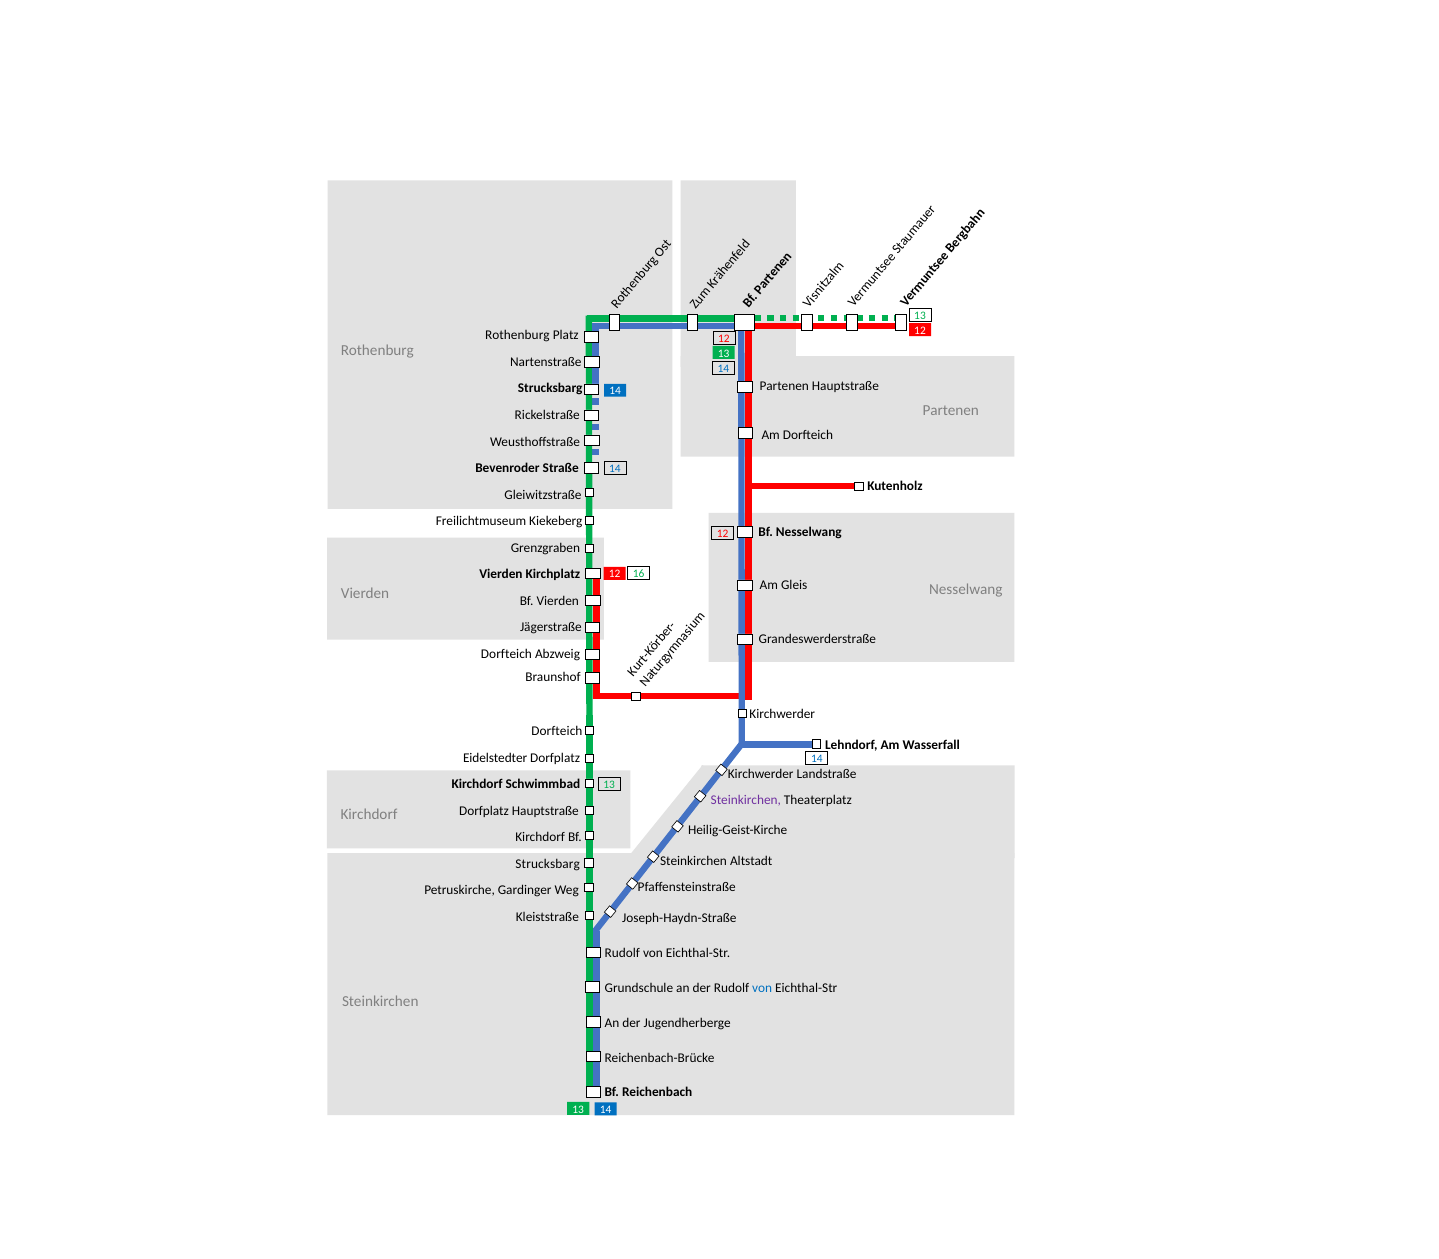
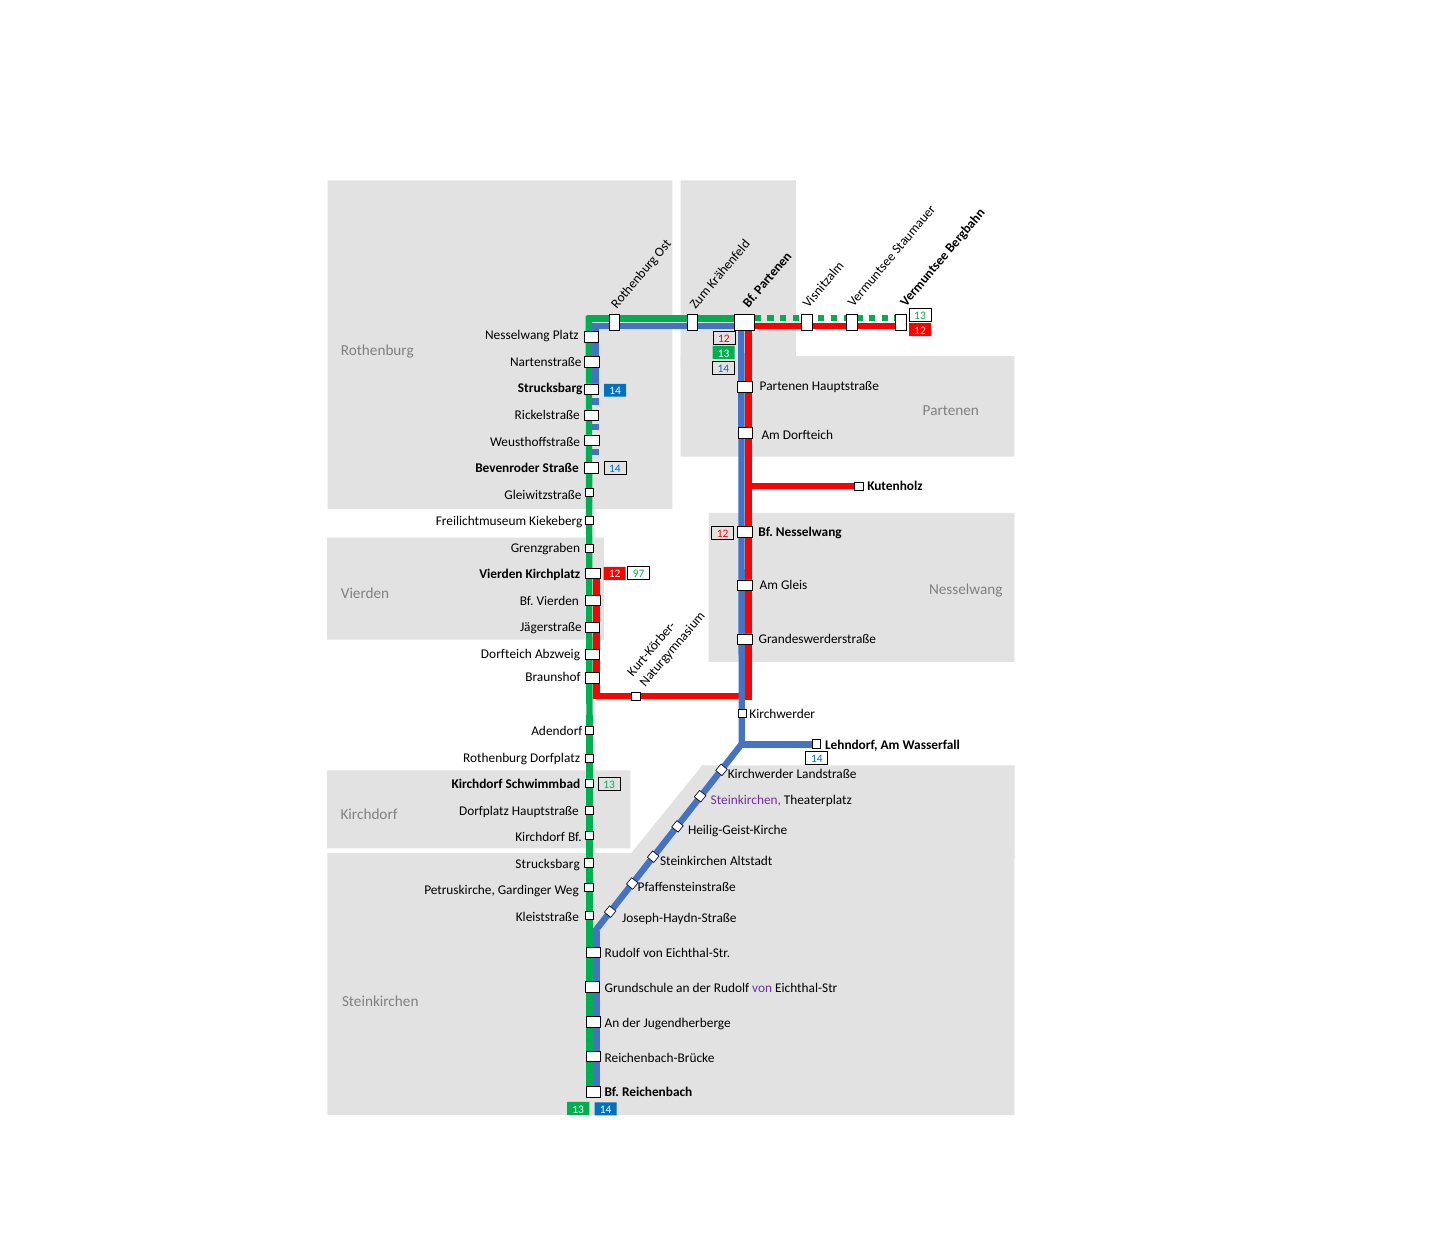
Rothenburg: Rothenburg -> Nesselwang (517, 336)
16: 16 -> 97 (639, 574)
Dorfteich: Dorfteich -> Adendorf (557, 732)
Eidelstedter: Eidelstedter -> Rothenburg (495, 758)
von colour: blue -> purple (762, 988)
